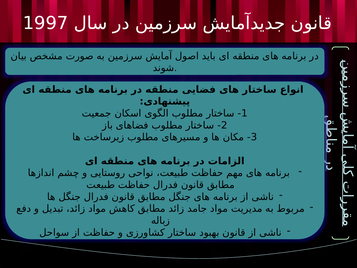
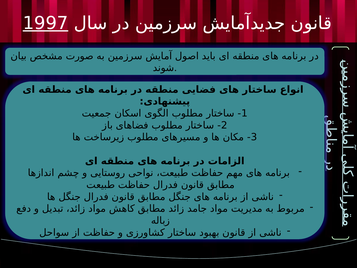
1997 underline: none -> present (46, 23)
